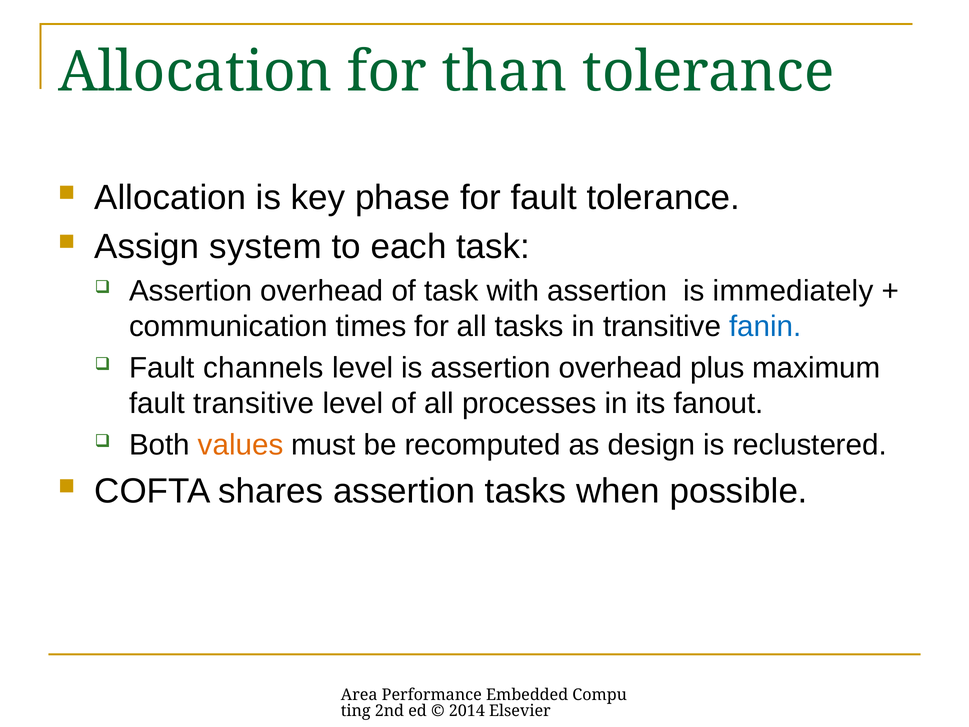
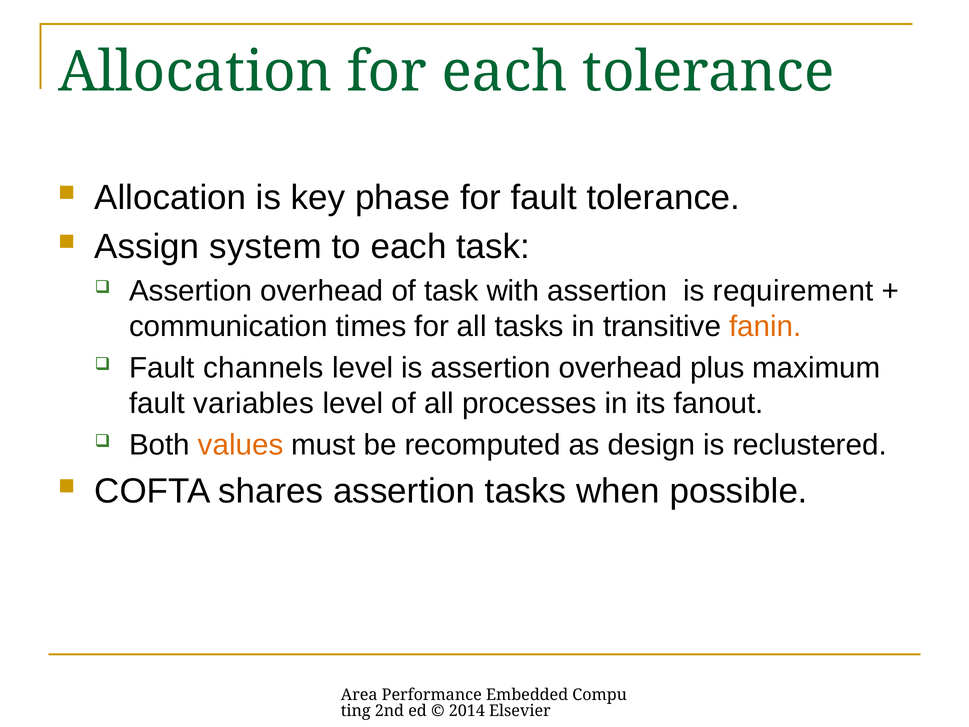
for than: than -> each (505, 72)
immediately: immediately -> requirement (793, 291)
fanin colour: blue -> orange (765, 327)
fault transitive: transitive -> variables (254, 404)
